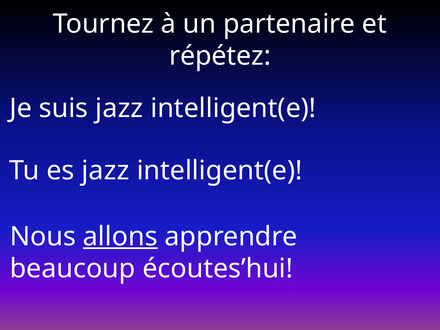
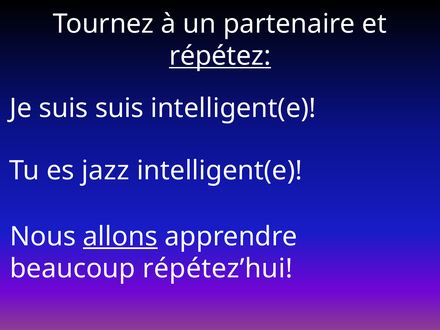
répétez underline: none -> present (220, 56)
suis jazz: jazz -> suis (119, 108)
écoutes’hui: écoutes’hui -> répétez’hui (218, 269)
